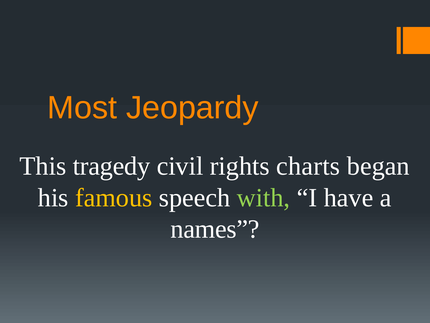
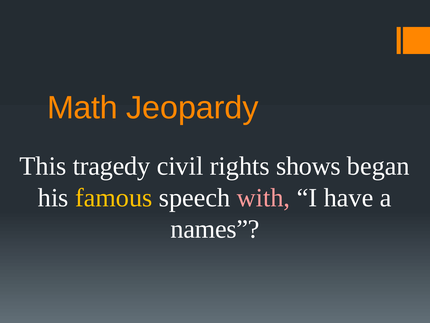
Most: Most -> Math (82, 108)
charts: charts -> shows (308, 166)
with colour: light green -> pink (264, 197)
